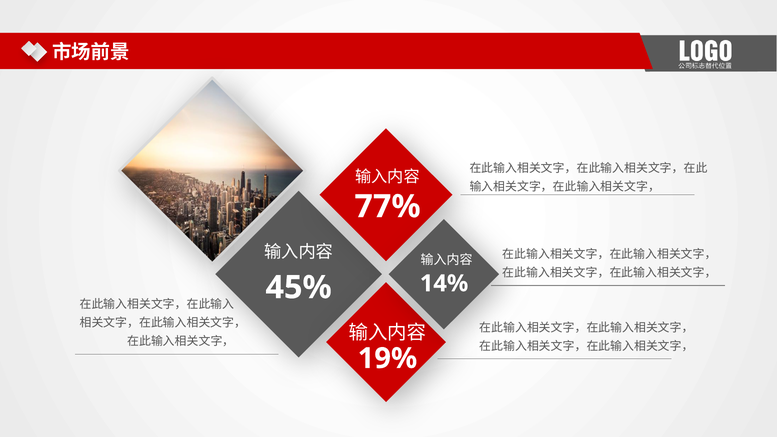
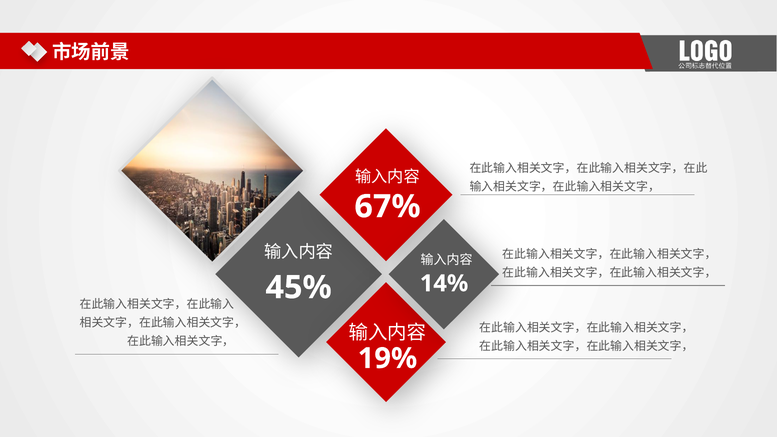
77%: 77% -> 67% (388, 207)
